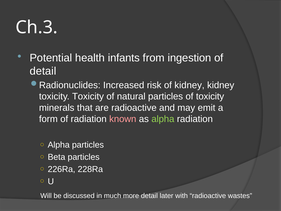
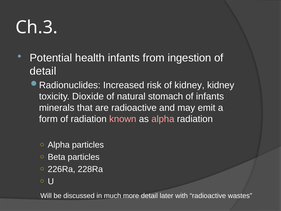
toxicity Toxicity: Toxicity -> Dioxide (88, 96)
natural particles: particles -> stomach (166, 96)
of toxicity: toxicity -> infants (210, 96)
alpha colour: light green -> pink (163, 119)
